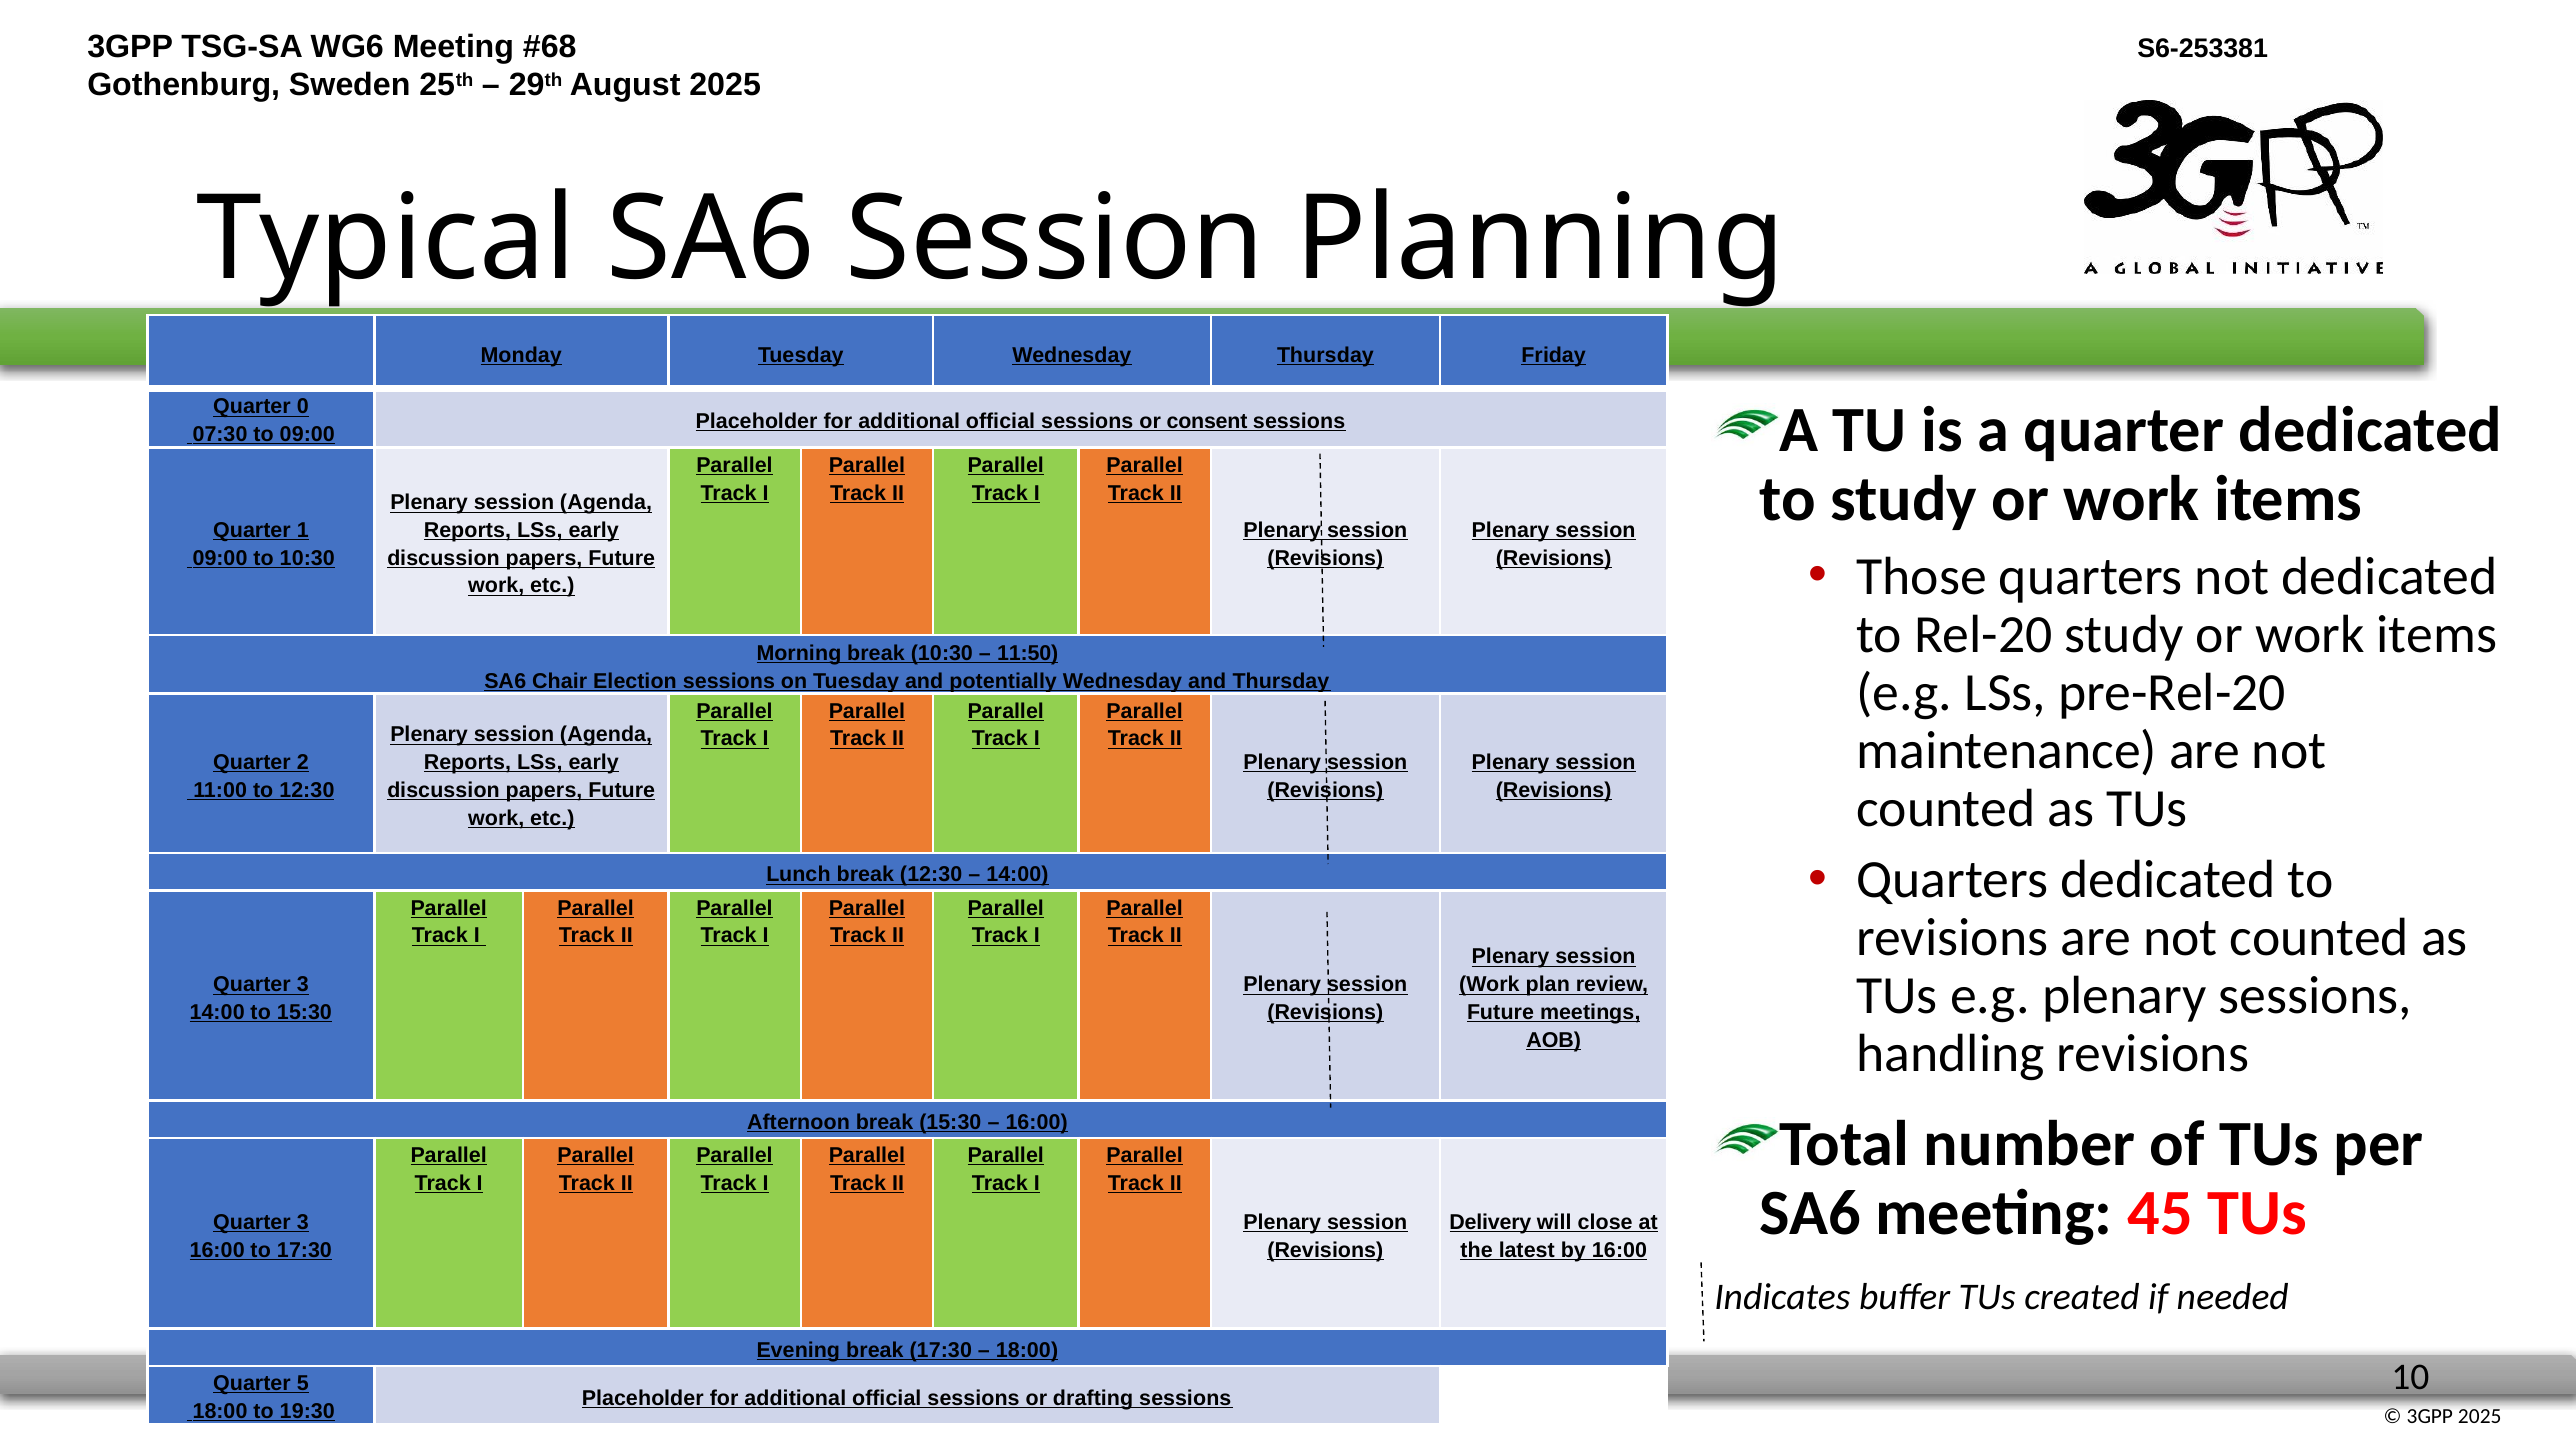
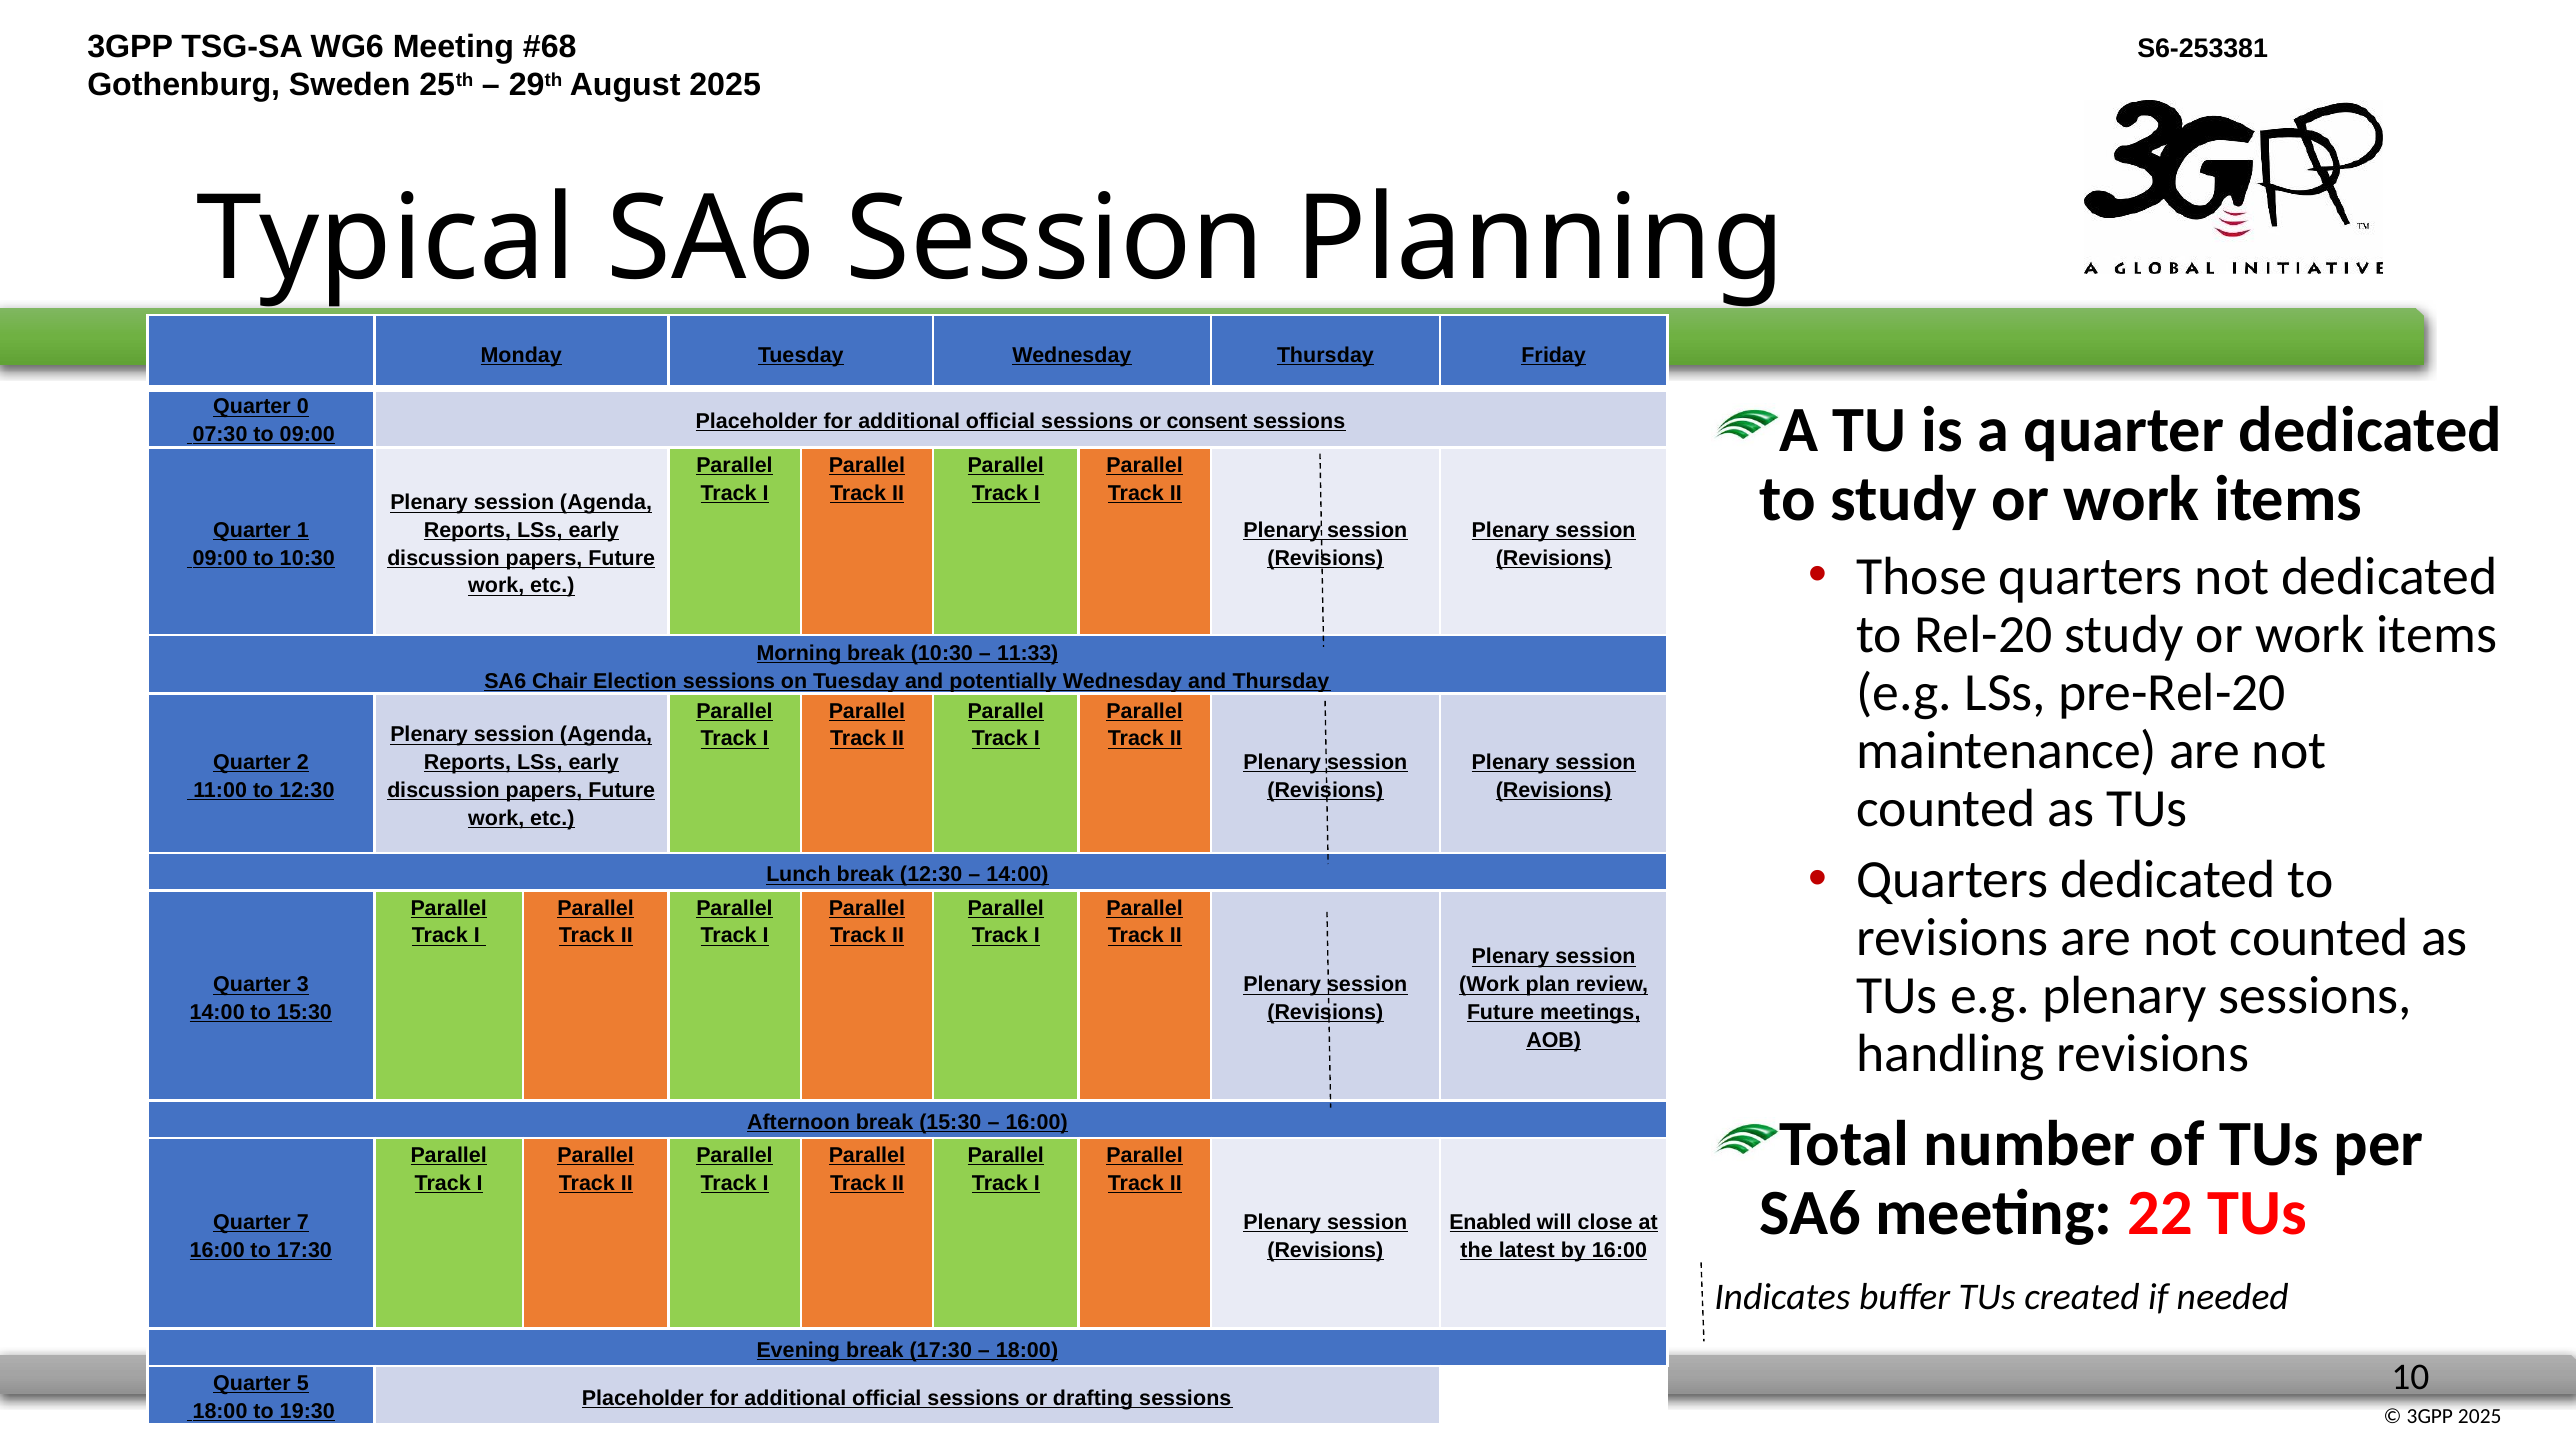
11:50: 11:50 -> 11:33 (1028, 653)
45: 45 -> 22 (2160, 1214)
3: 3 -> 7 (303, 1222)
Delivery: Delivery -> Enabled (1490, 1222)
